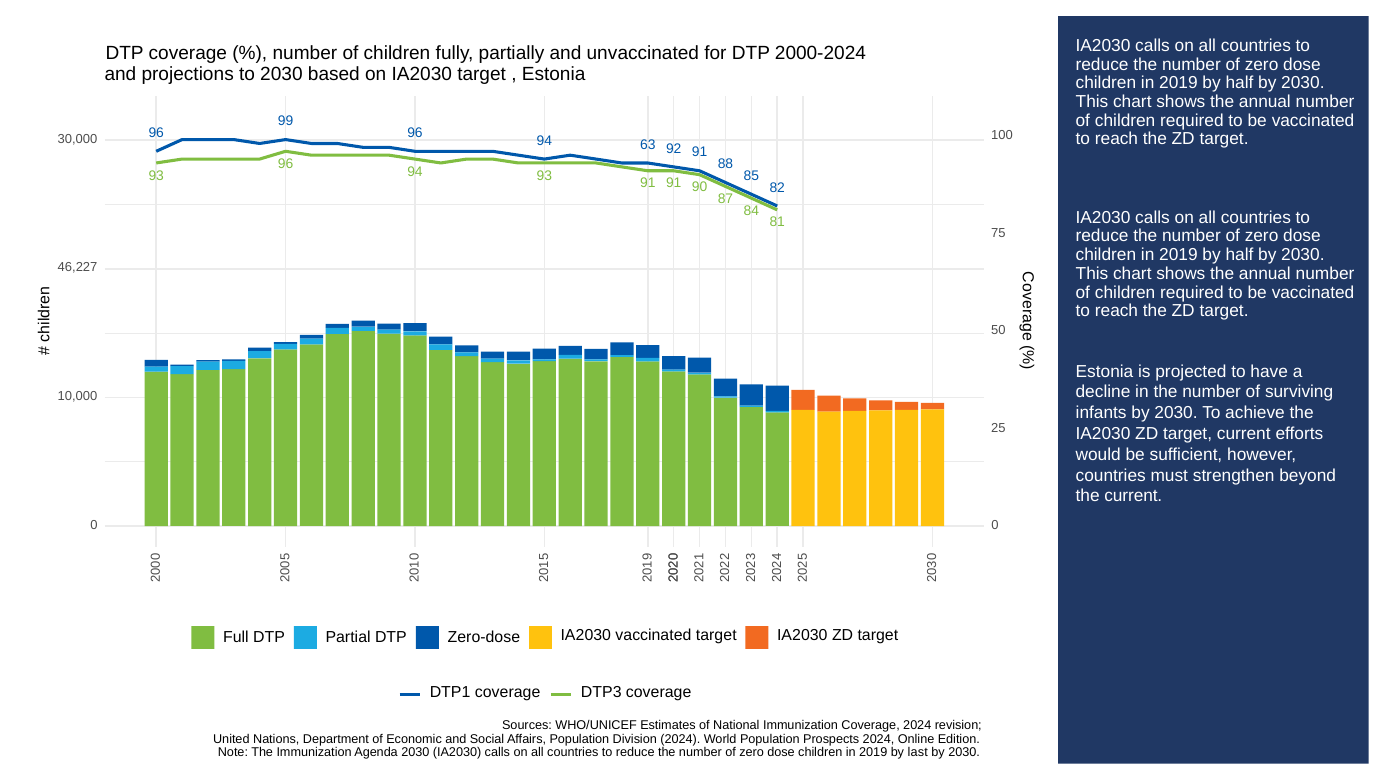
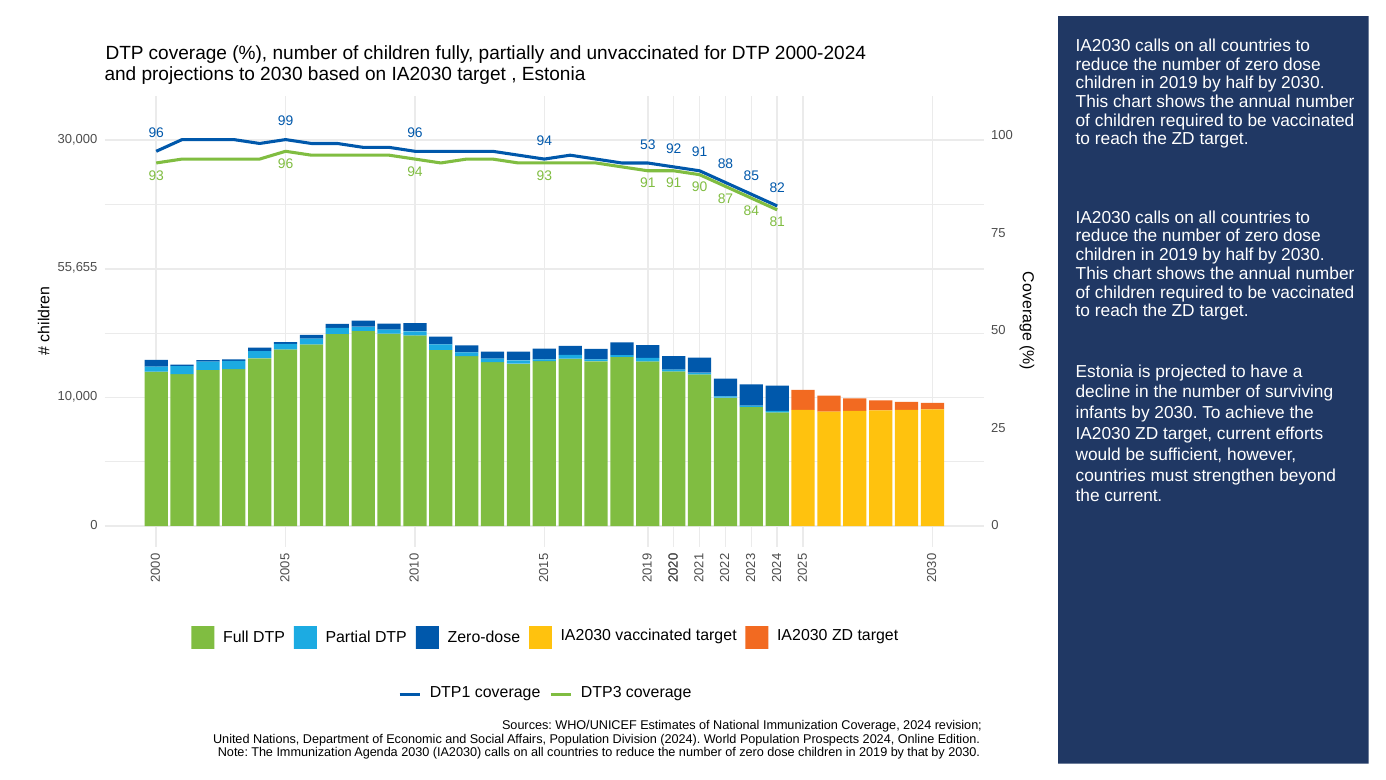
63: 63 -> 53 (648, 144)
46,227: 46,227 -> 55,655 (78, 267)
last: last -> that (918, 752)
